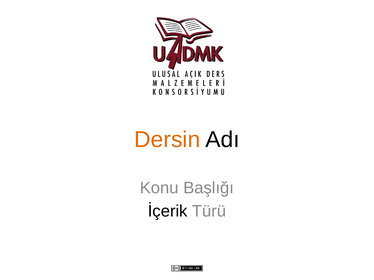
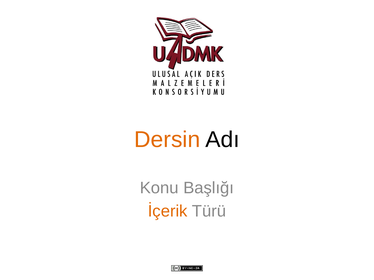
İçerik colour: black -> orange (168, 212)
